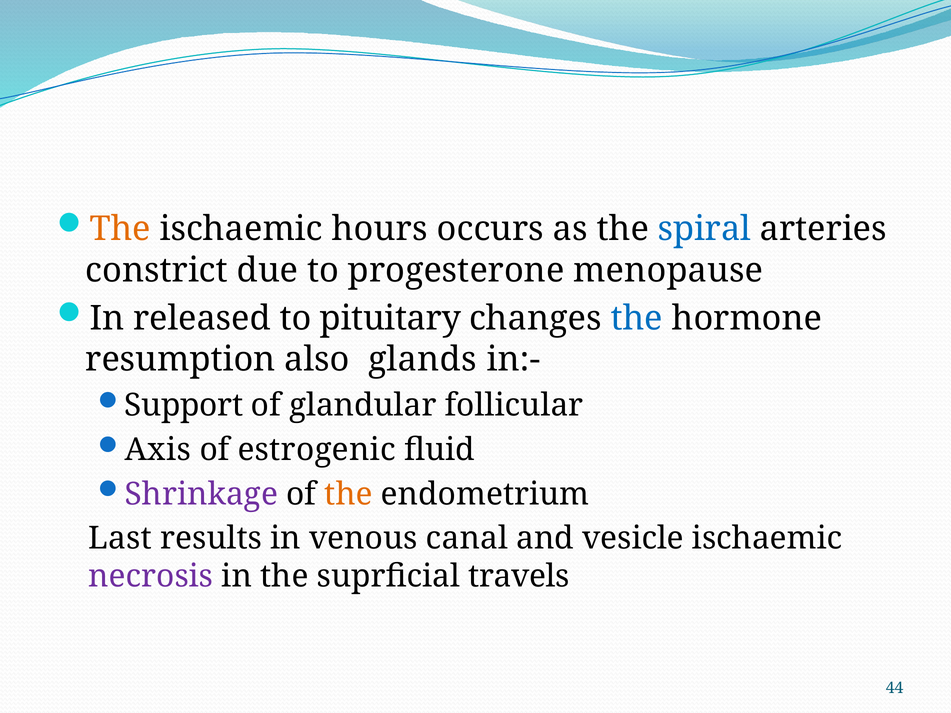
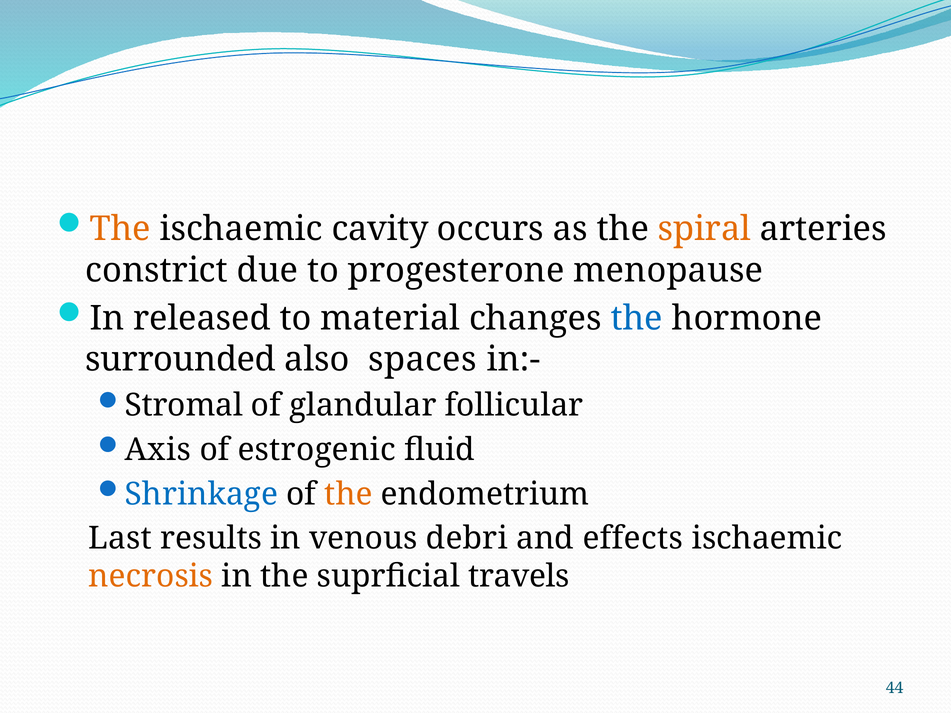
hours: hours -> cavity (380, 229)
spiral colour: blue -> orange (704, 229)
pituitary: pituitary -> material (390, 318)
resumption: resumption -> surrounded (181, 360)
glands: glands -> spaces (422, 360)
Support: Support -> Stromal (184, 406)
Shrinkage colour: purple -> blue (201, 494)
canal: canal -> debri (467, 539)
vesicle: vesicle -> effects (633, 539)
necrosis colour: purple -> orange (151, 577)
